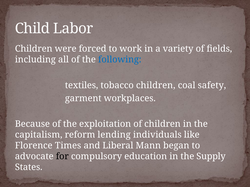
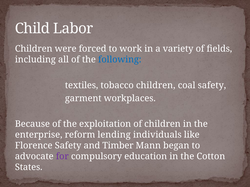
capitalism: capitalism -> enterprise (39, 135)
Florence Times: Times -> Safety (68, 146)
Liberal: Liberal -> Timber (118, 146)
for colour: black -> purple (62, 157)
Supply: Supply -> Cotton (211, 157)
